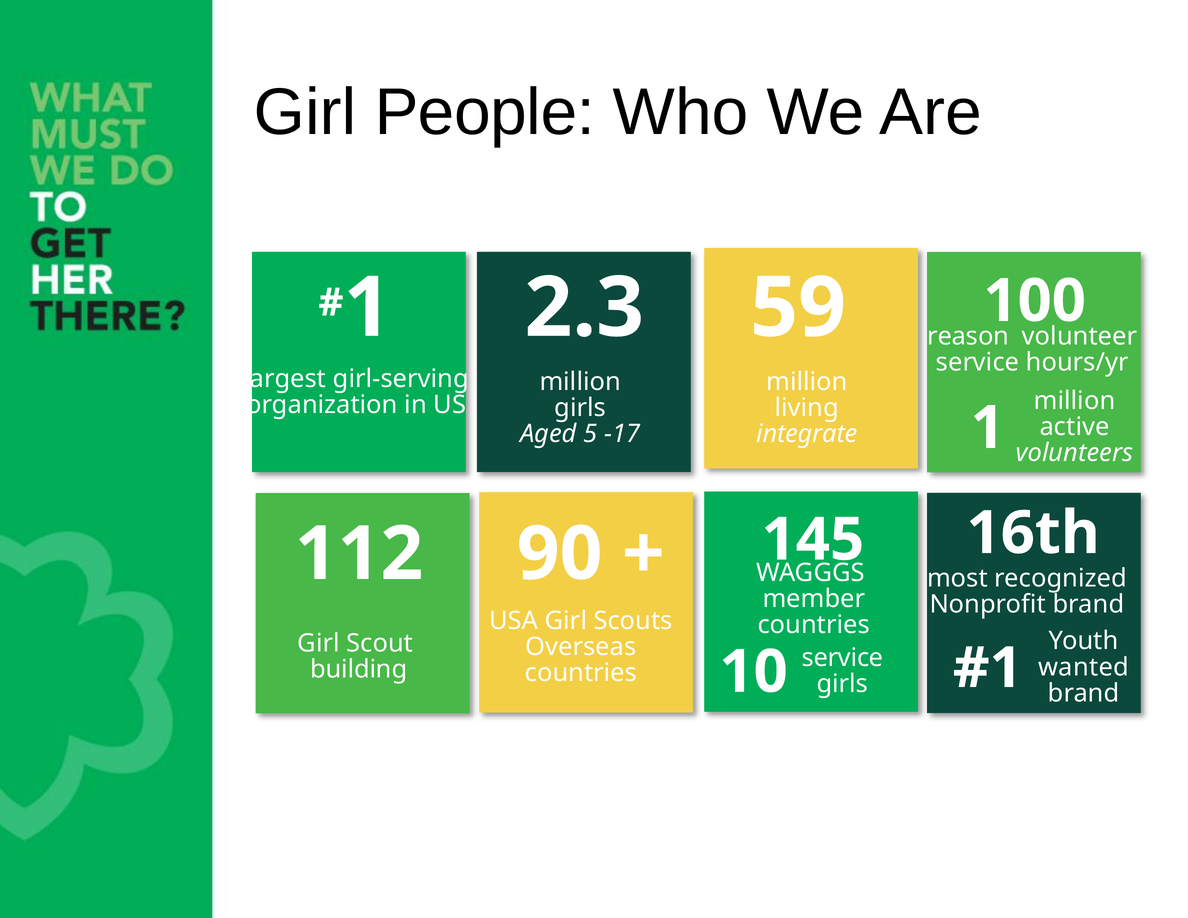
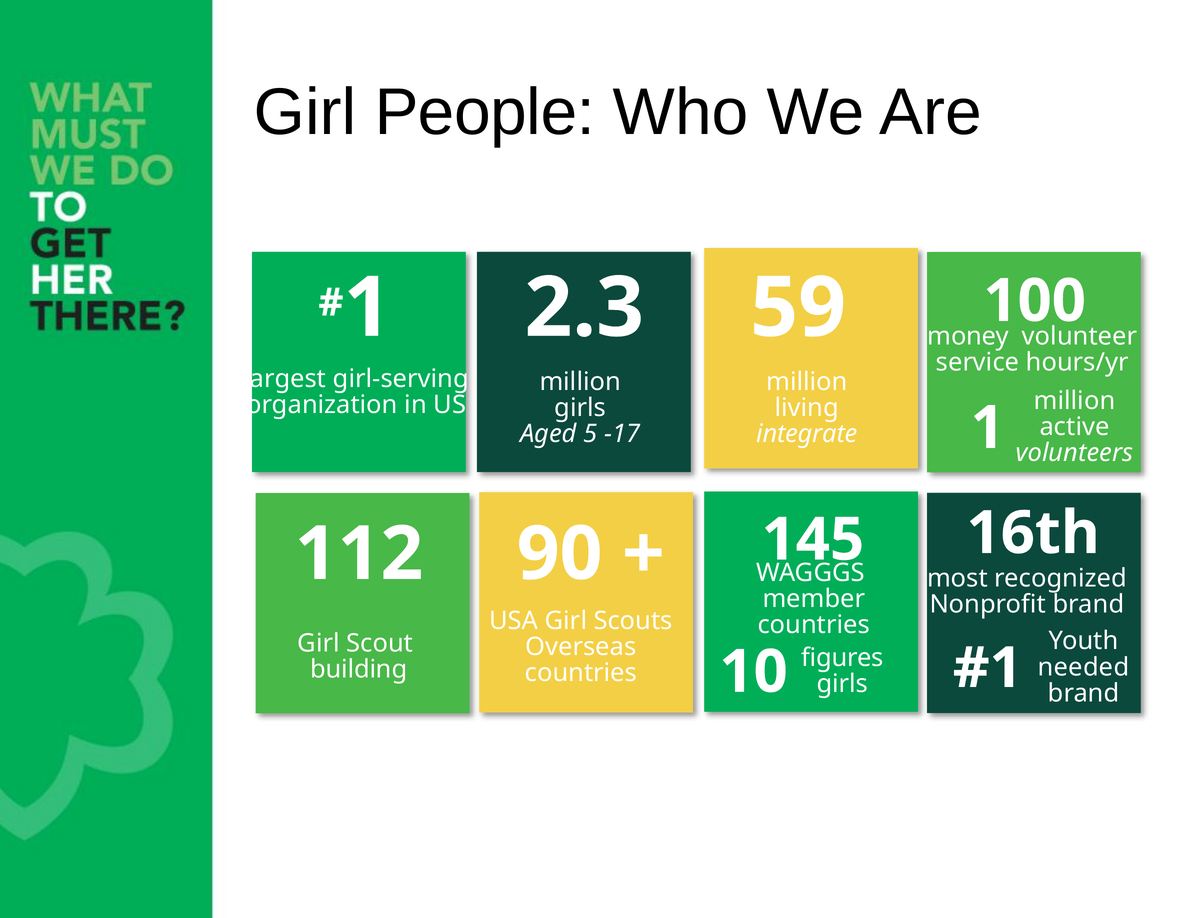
reason: reason -> money (968, 336)
wanted: wanted -> needed (1083, 667)
10 service: service -> figures (842, 658)
